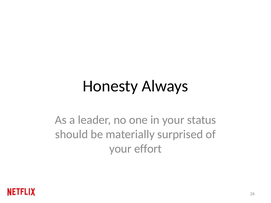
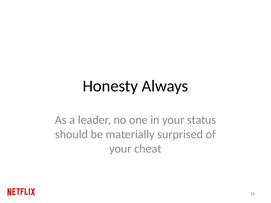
effort: effort -> cheat (148, 149)
